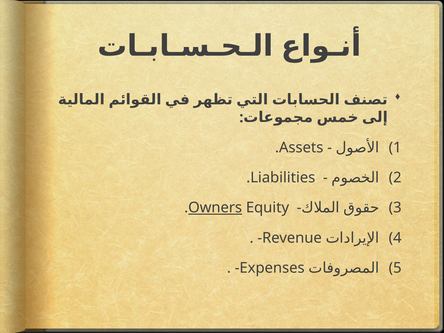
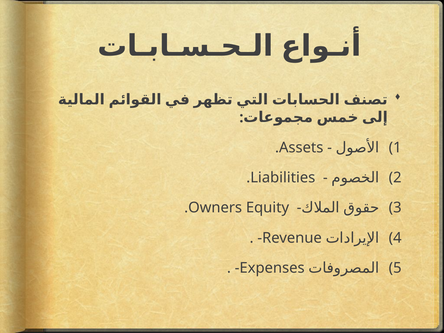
Owners underline: present -> none (215, 208)
